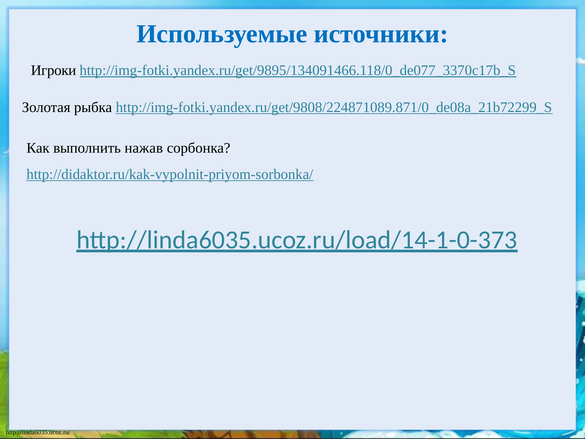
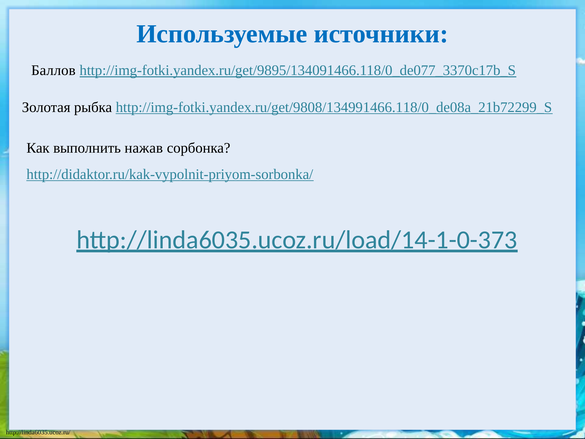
Игроки: Игроки -> Баллов (53, 70)
http://img-fotki.yandex.ru/get/9808/224871089.871/0_de08a_21b72299_S: http://img-fotki.yandex.ru/get/9808/224871089.871/0_de08a_21b72299_S -> http://img-fotki.yandex.ru/get/9808/134991466.118/0_de08a_21b72299_S (334, 107)
